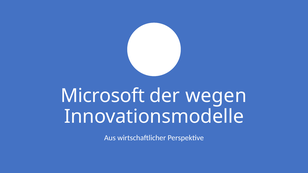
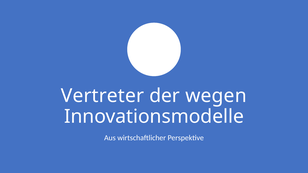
Microsoft: Microsoft -> Vertreter (102, 96)
